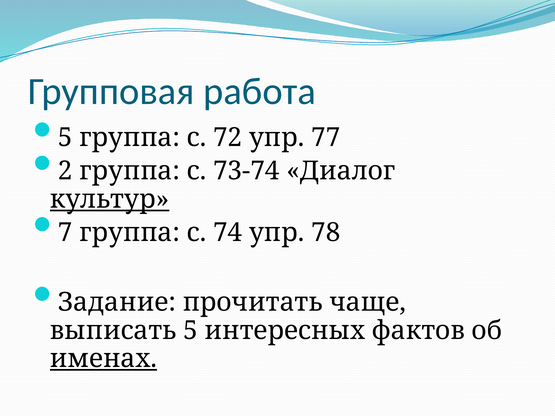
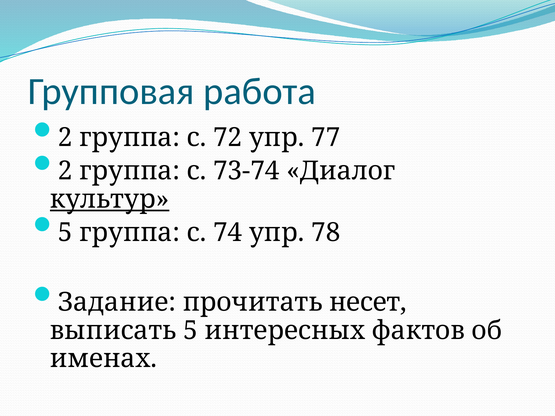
5: 5 -> 2 (65, 138)
7: 7 -> 5 (65, 233)
чаще: чаще -> несет (368, 302)
именах underline: present -> none (104, 359)
